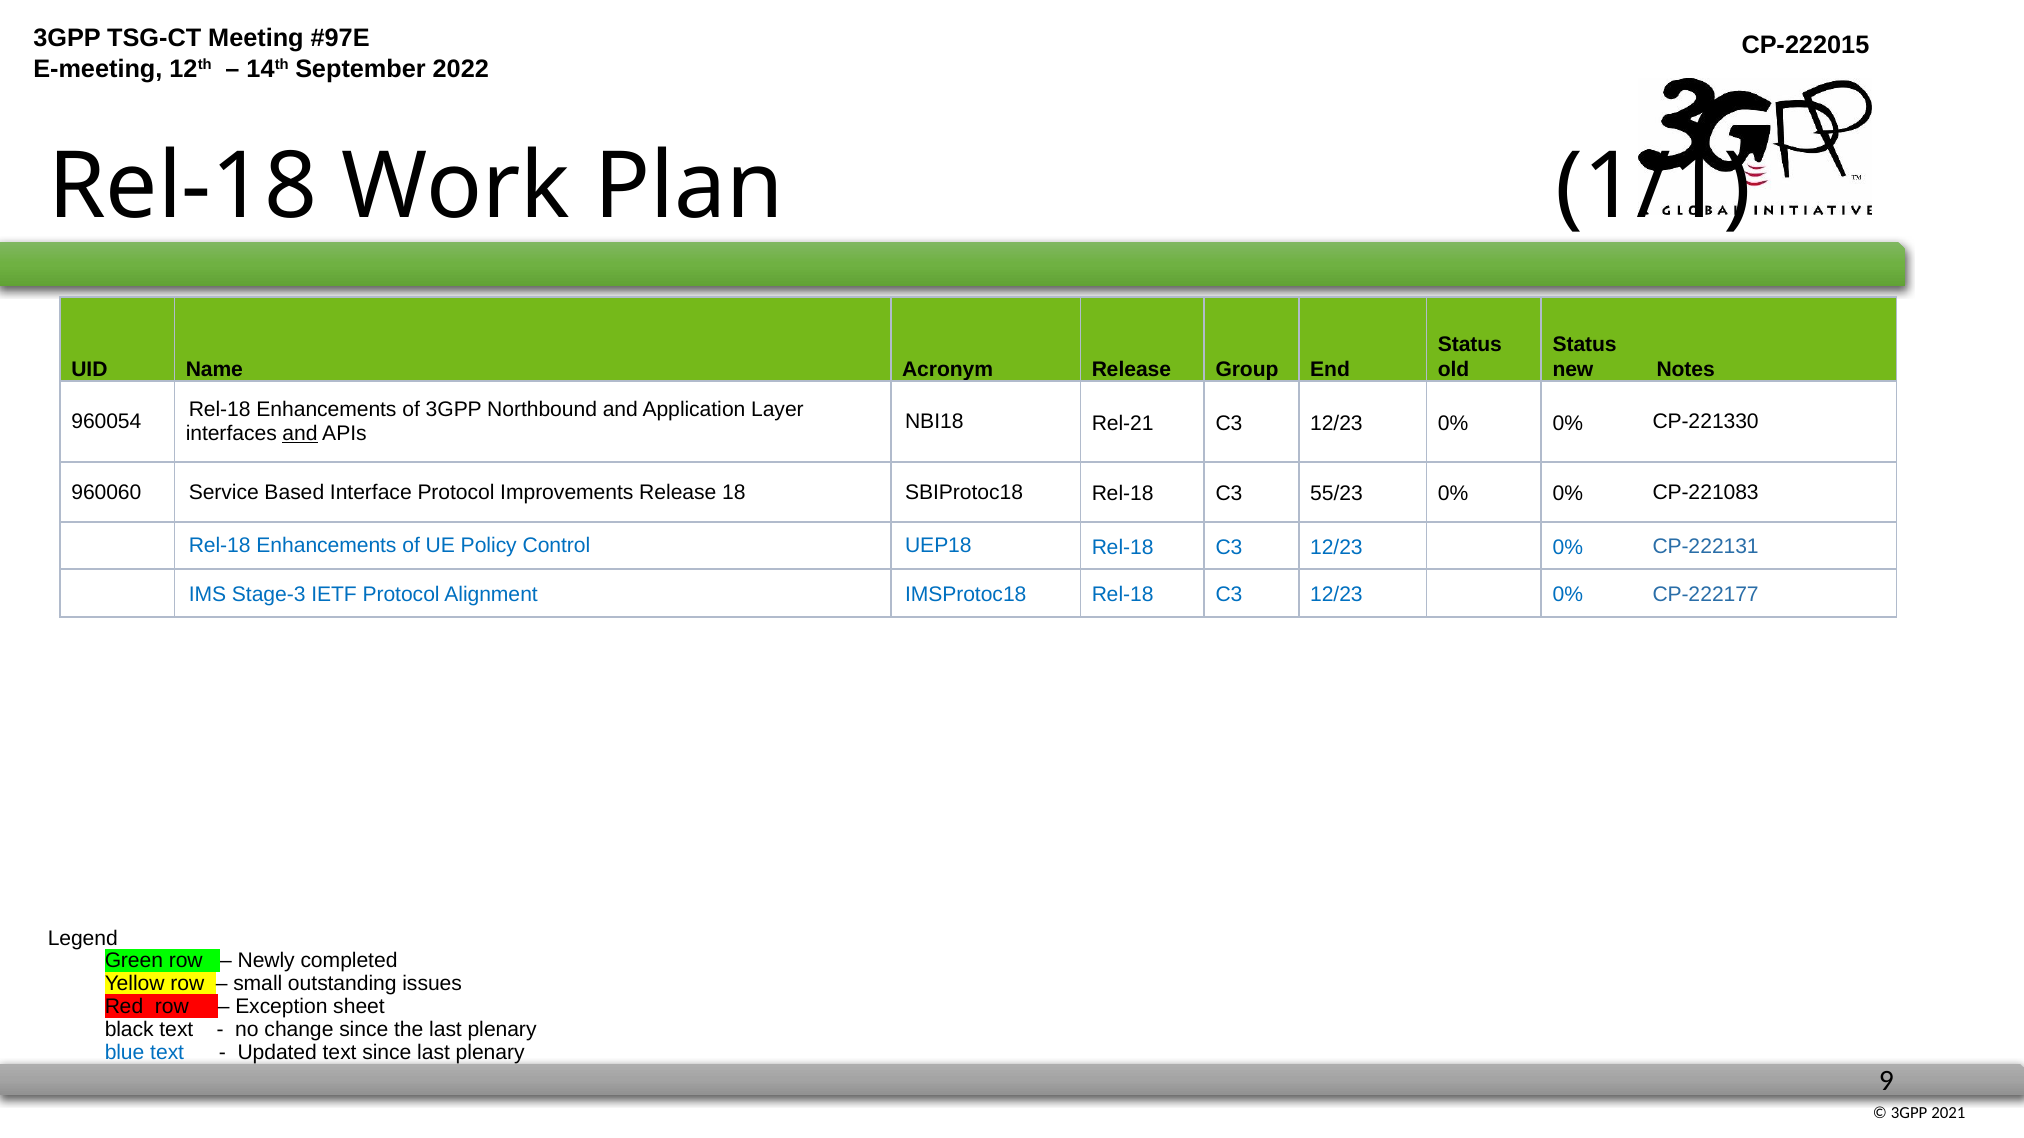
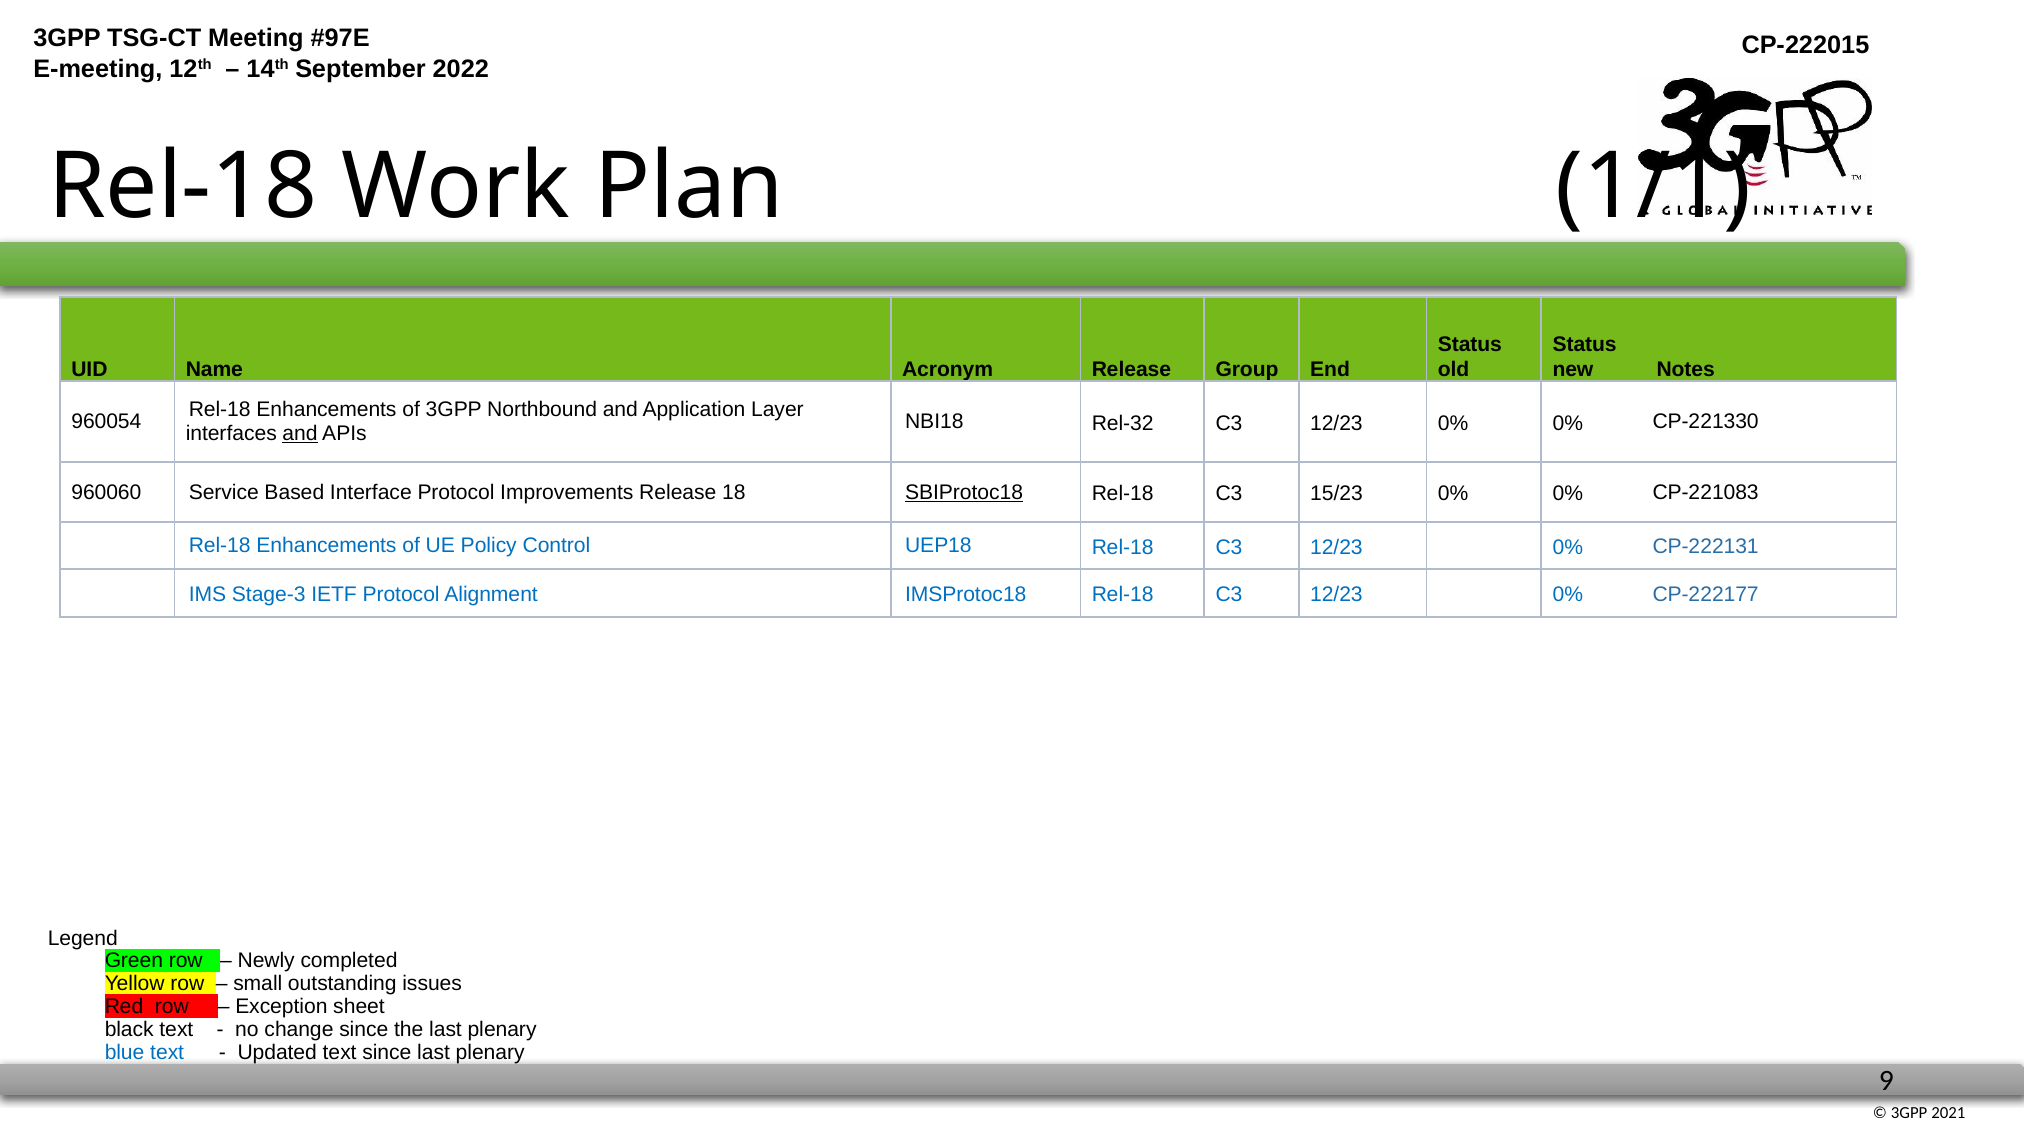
Rel-21: Rel-21 -> Rel-32 (1123, 423)
SBIProtoc18 underline: none -> present (964, 492)
55/23: 55/23 -> 15/23 (1336, 494)
